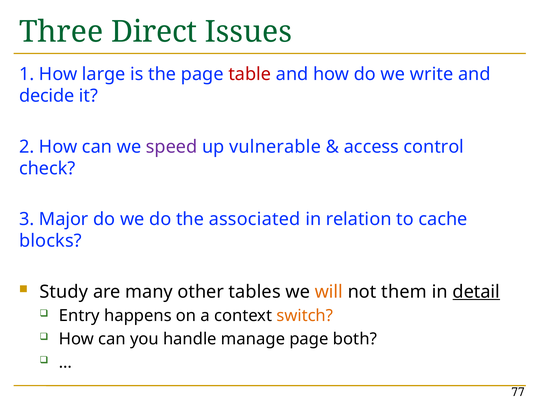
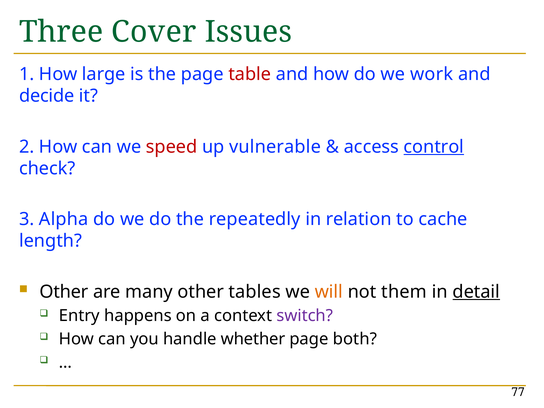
Direct: Direct -> Cover (154, 32)
write: write -> work (432, 74)
speed colour: purple -> red (172, 147)
control underline: none -> present (434, 147)
Major: Major -> Alpha (64, 219)
associated: associated -> repeatedly (255, 219)
blocks: blocks -> length (51, 241)
Study: Study -> Other (64, 292)
switch colour: orange -> purple (305, 316)
manage: manage -> whether (253, 339)
